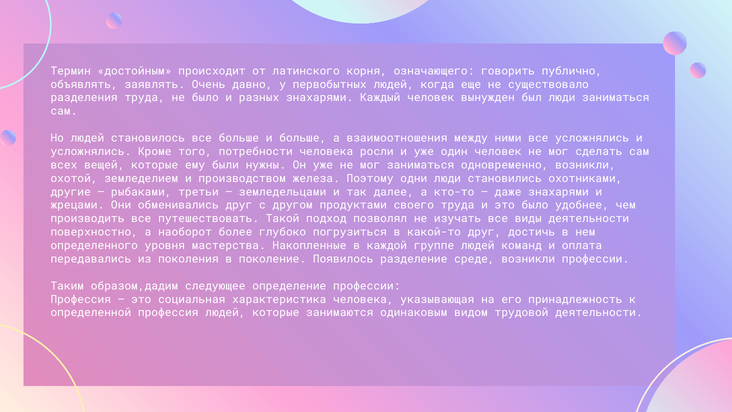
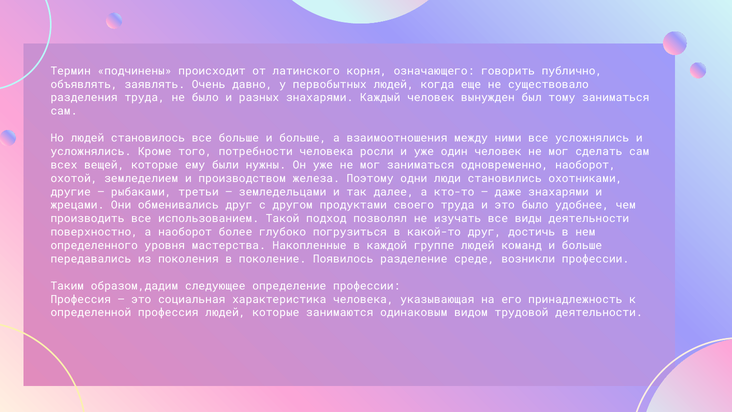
достойным: достойным -> подчинены (135, 71)
был люди: люди -> тому (562, 98)
одновременно возникли: возникли -> наоборот (585, 165)
путешествовать: путешествовать -> использованием (209, 219)
оплата: оплата -> больше (582, 245)
